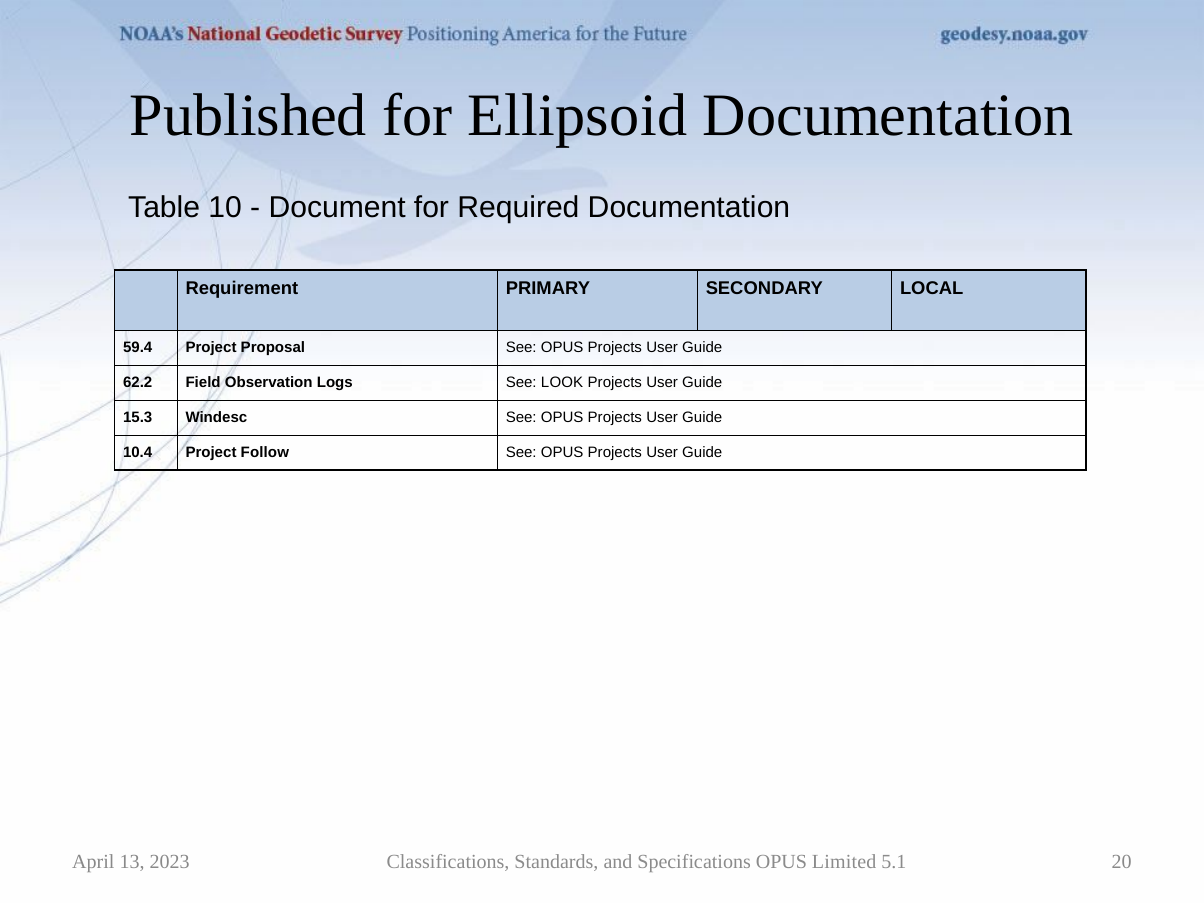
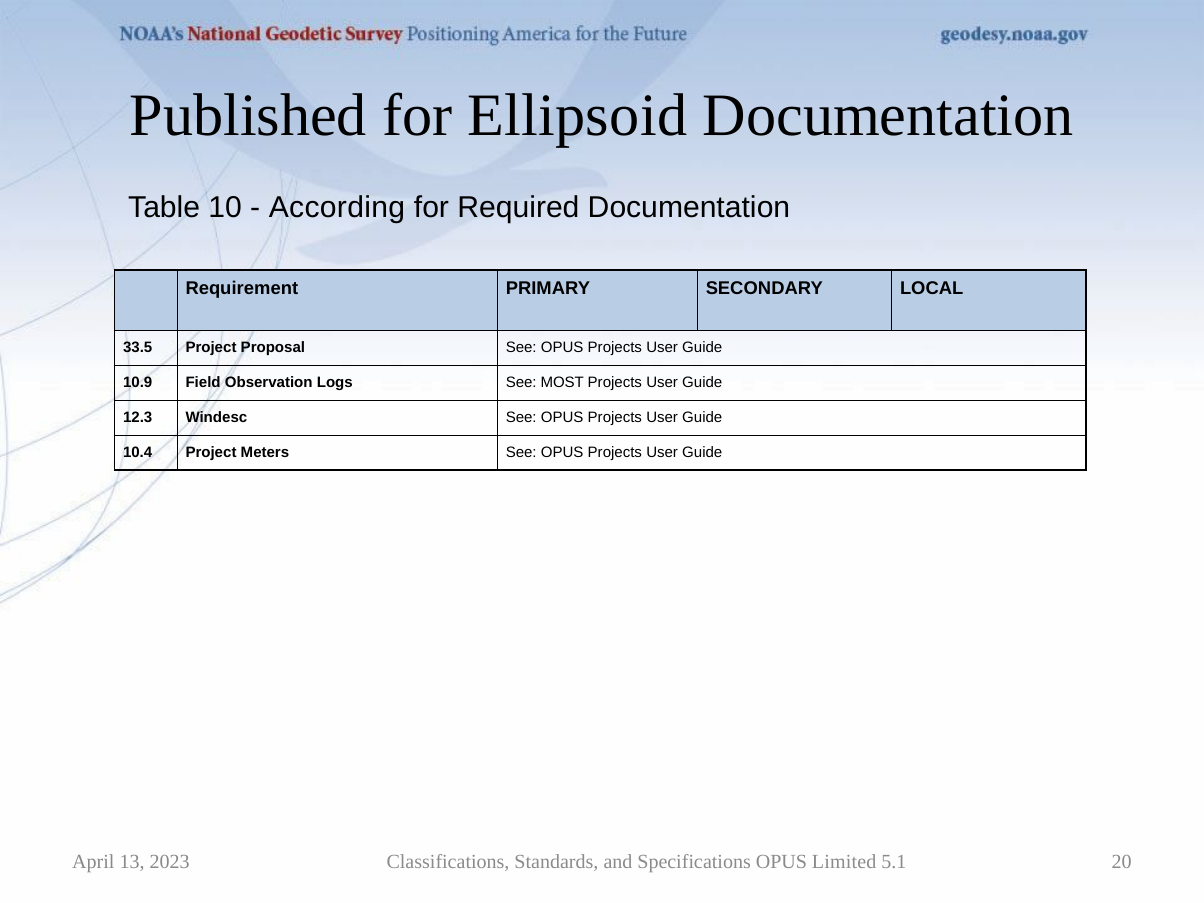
Document: Document -> According (337, 208)
59.4: 59.4 -> 33.5 (138, 348)
62.2: 62.2 -> 10.9 (138, 383)
LOOK: LOOK -> MOST (562, 383)
15.3: 15.3 -> 12.3 (138, 417)
Follow: Follow -> Meters (265, 452)
